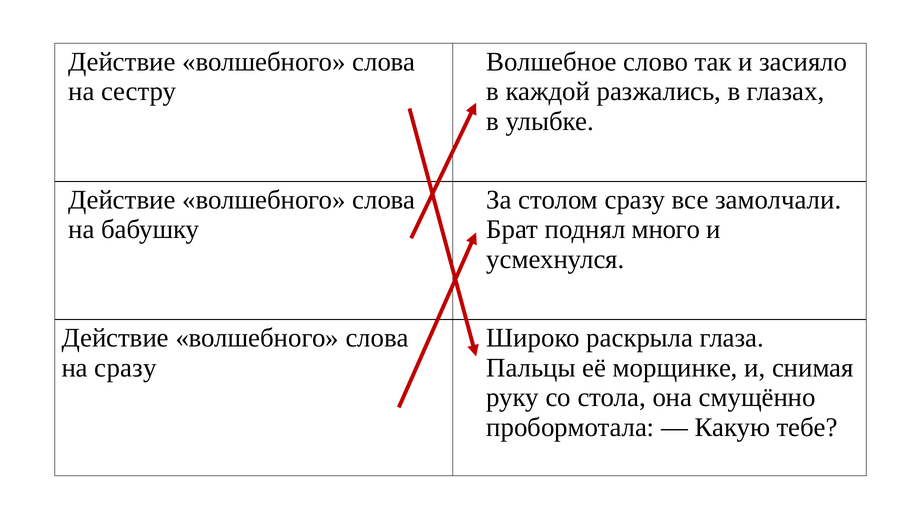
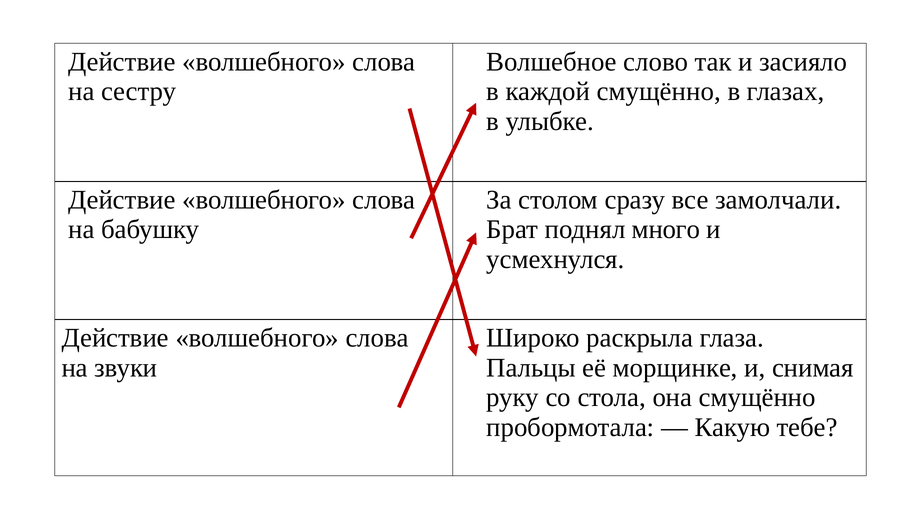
каждой разжались: разжались -> смущённо (659, 91)
на сразу: сразу -> звуки (126, 368)
